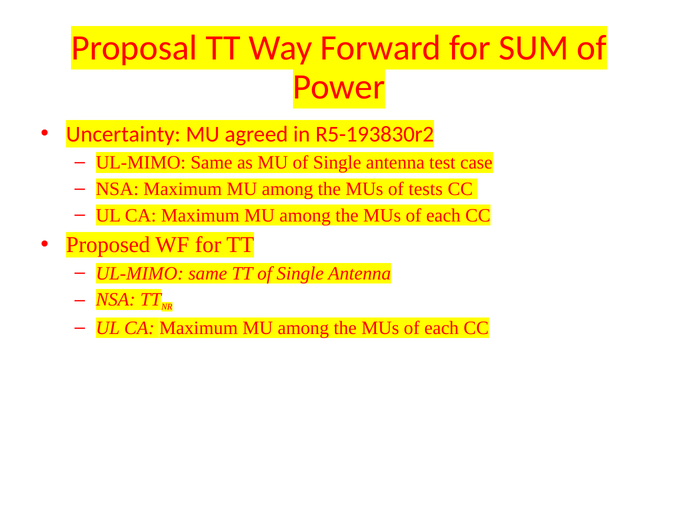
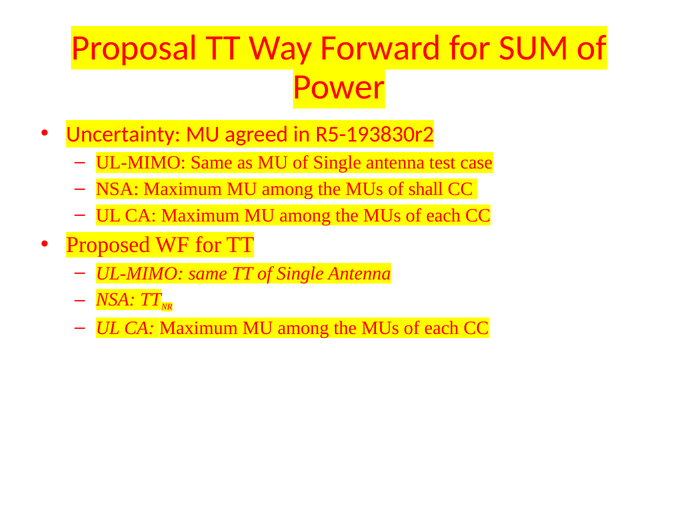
tests: tests -> shall (426, 189)
